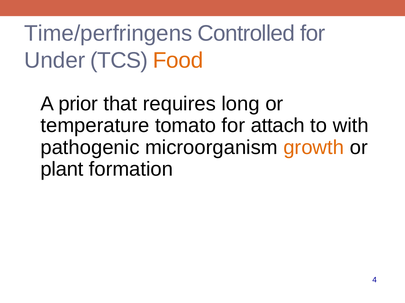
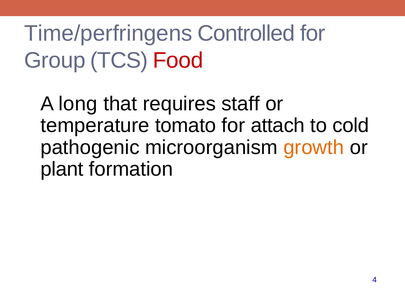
Under: Under -> Group (55, 61)
Food colour: orange -> red (178, 61)
prior: prior -> long (78, 104)
long: long -> staff (241, 104)
with: with -> cold (351, 126)
